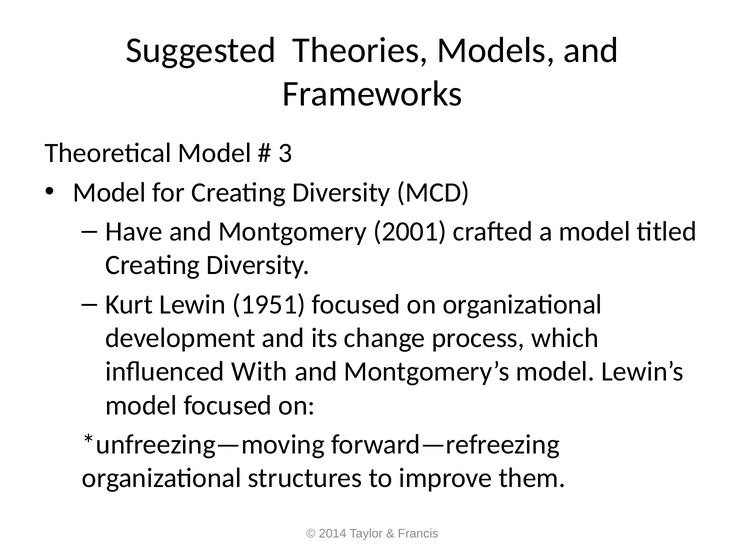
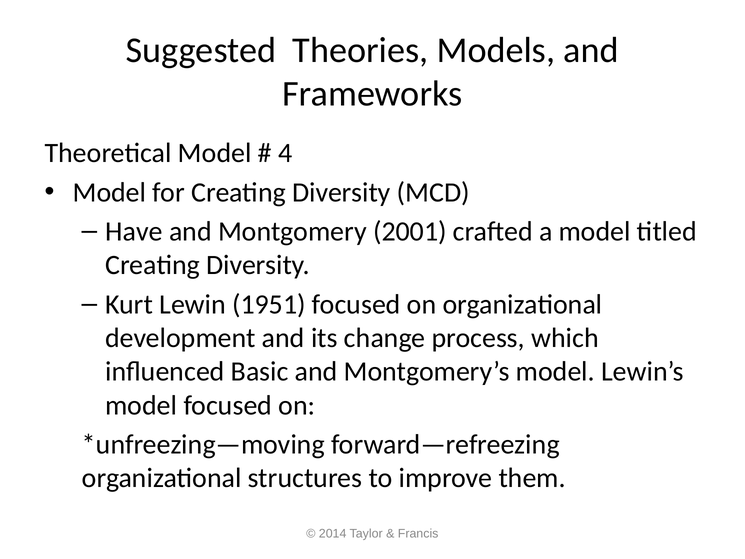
3: 3 -> 4 (285, 153)
With: With -> Basic (260, 372)
